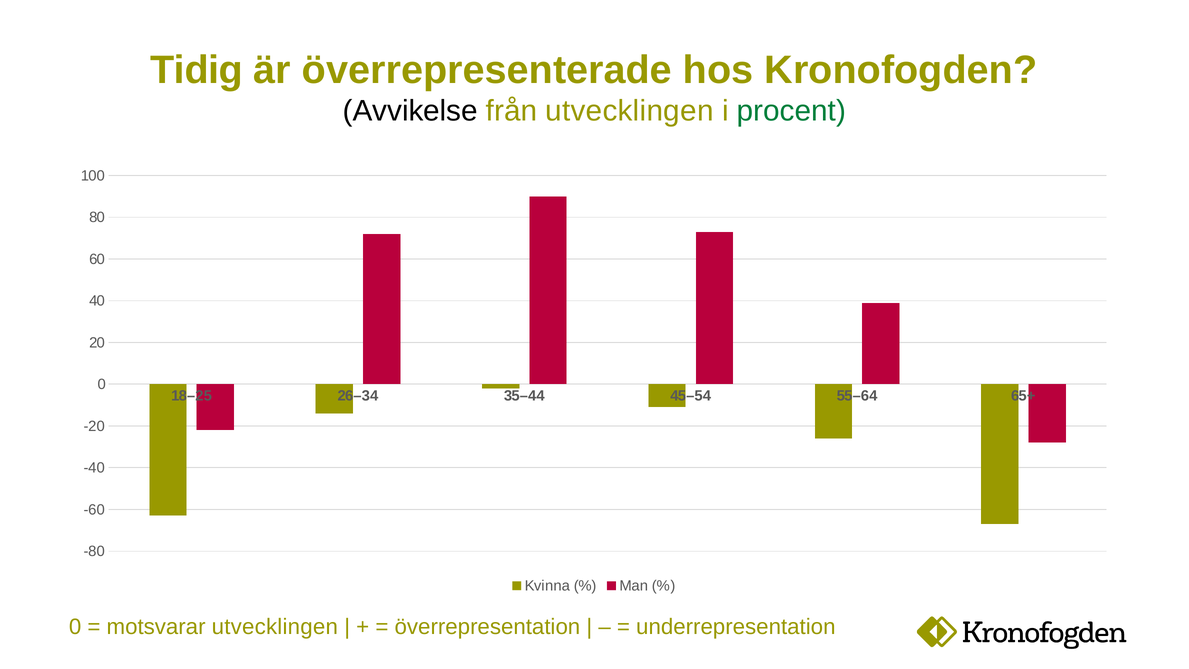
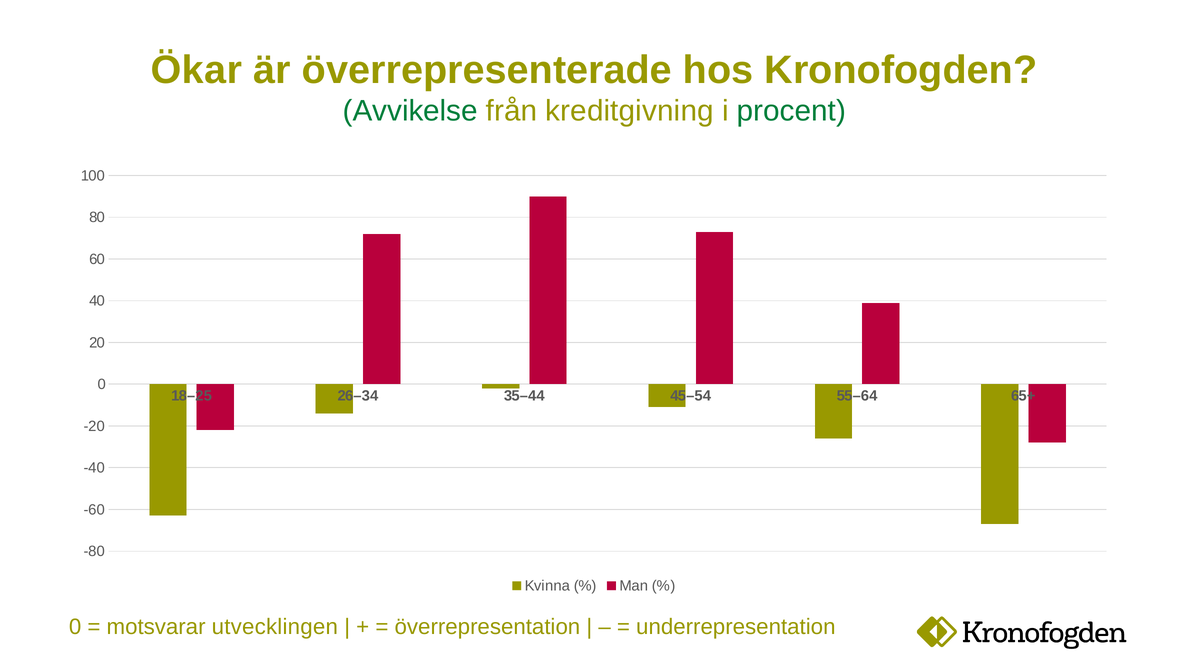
Tidig: Tidig -> Ökar (196, 70)
Avvikelse colour: black -> green (410, 111)
från utvecklingen: utvecklingen -> kreditgivning (630, 111)
